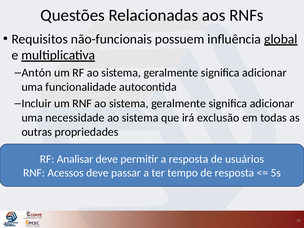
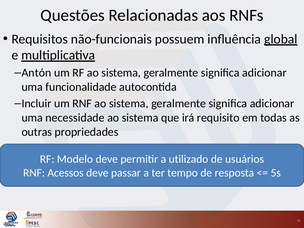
exclusão: exclusão -> requisito (218, 118)
Analisar: Analisar -> Modelo (75, 159)
a resposta: resposta -> utilizado (188, 159)
